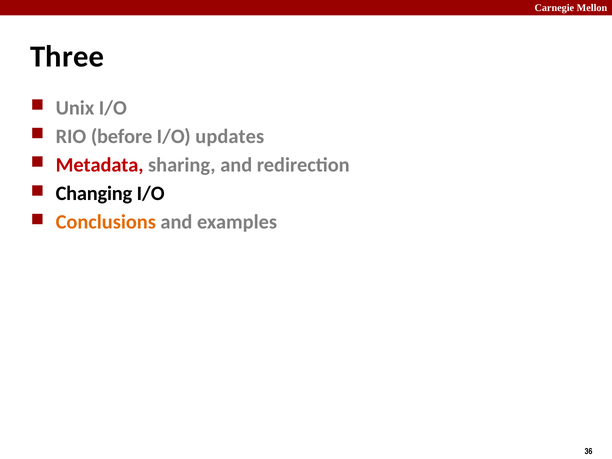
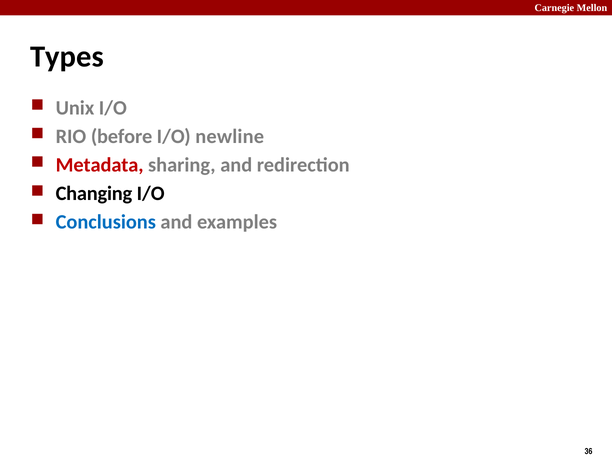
Three: Three -> Types (67, 57)
updates: updates -> newline (230, 136)
Conclusions colour: orange -> blue (106, 222)
